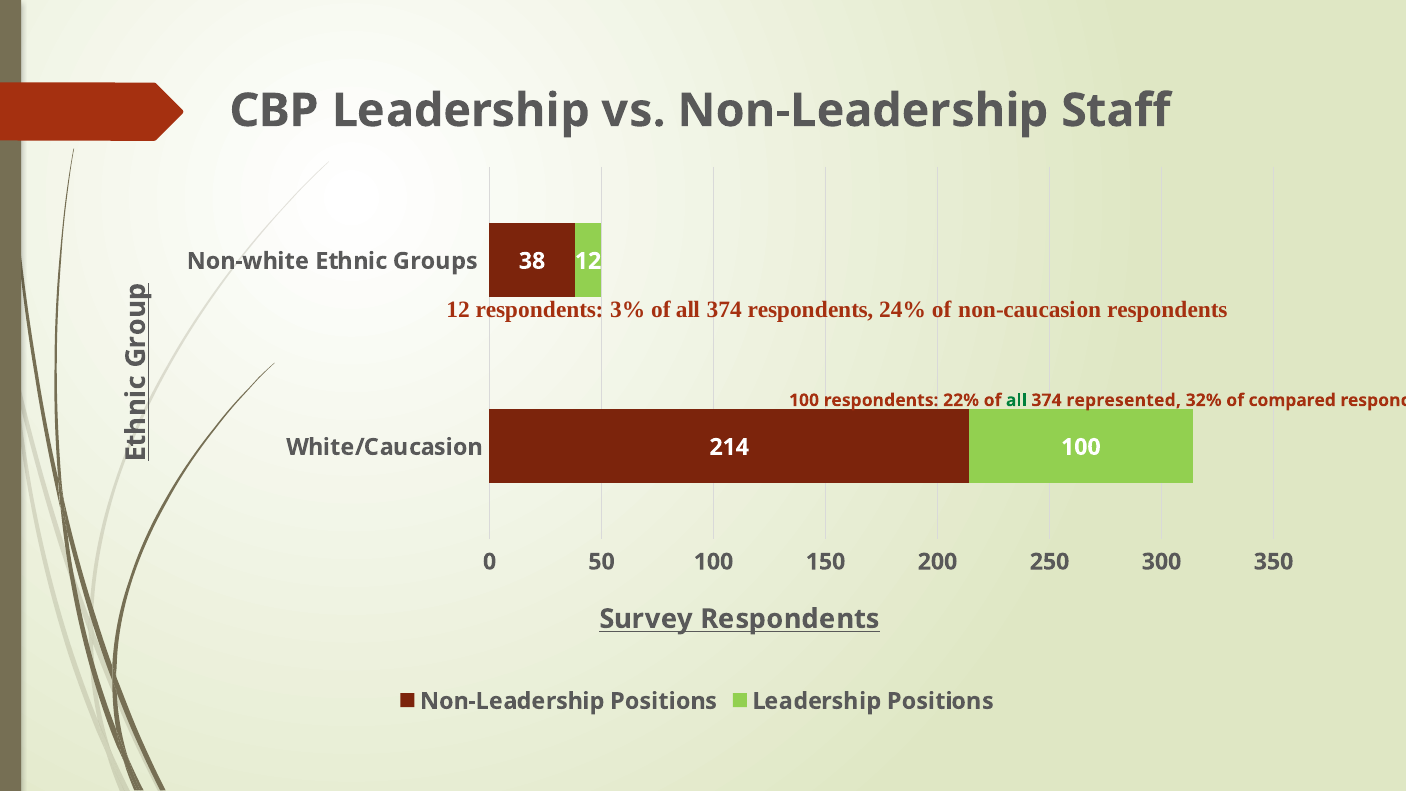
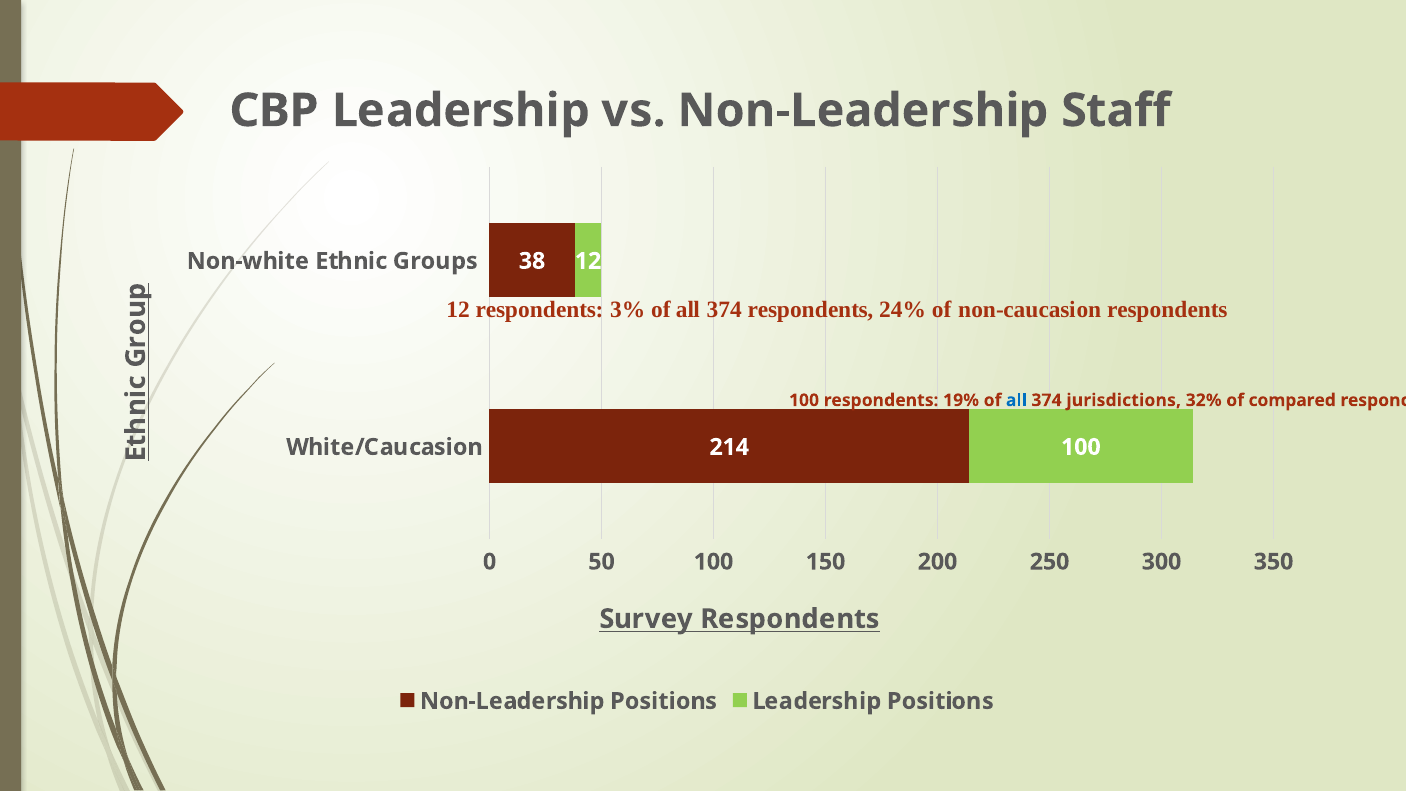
22%: 22% -> 19% (961, 400)
all colour: green -> blue (1016, 400)
represented: represented -> jurisdictions (1124, 400)
